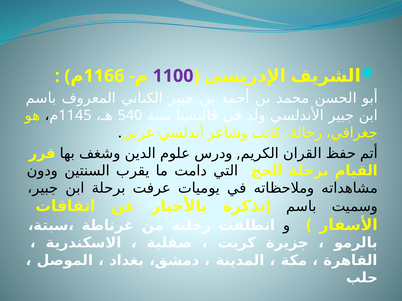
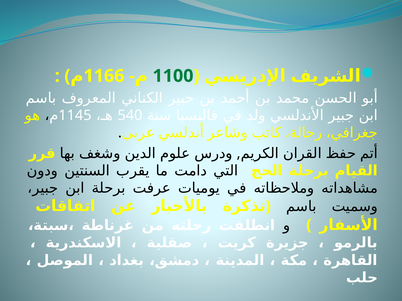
1100 colour: purple -> green (173, 76)
